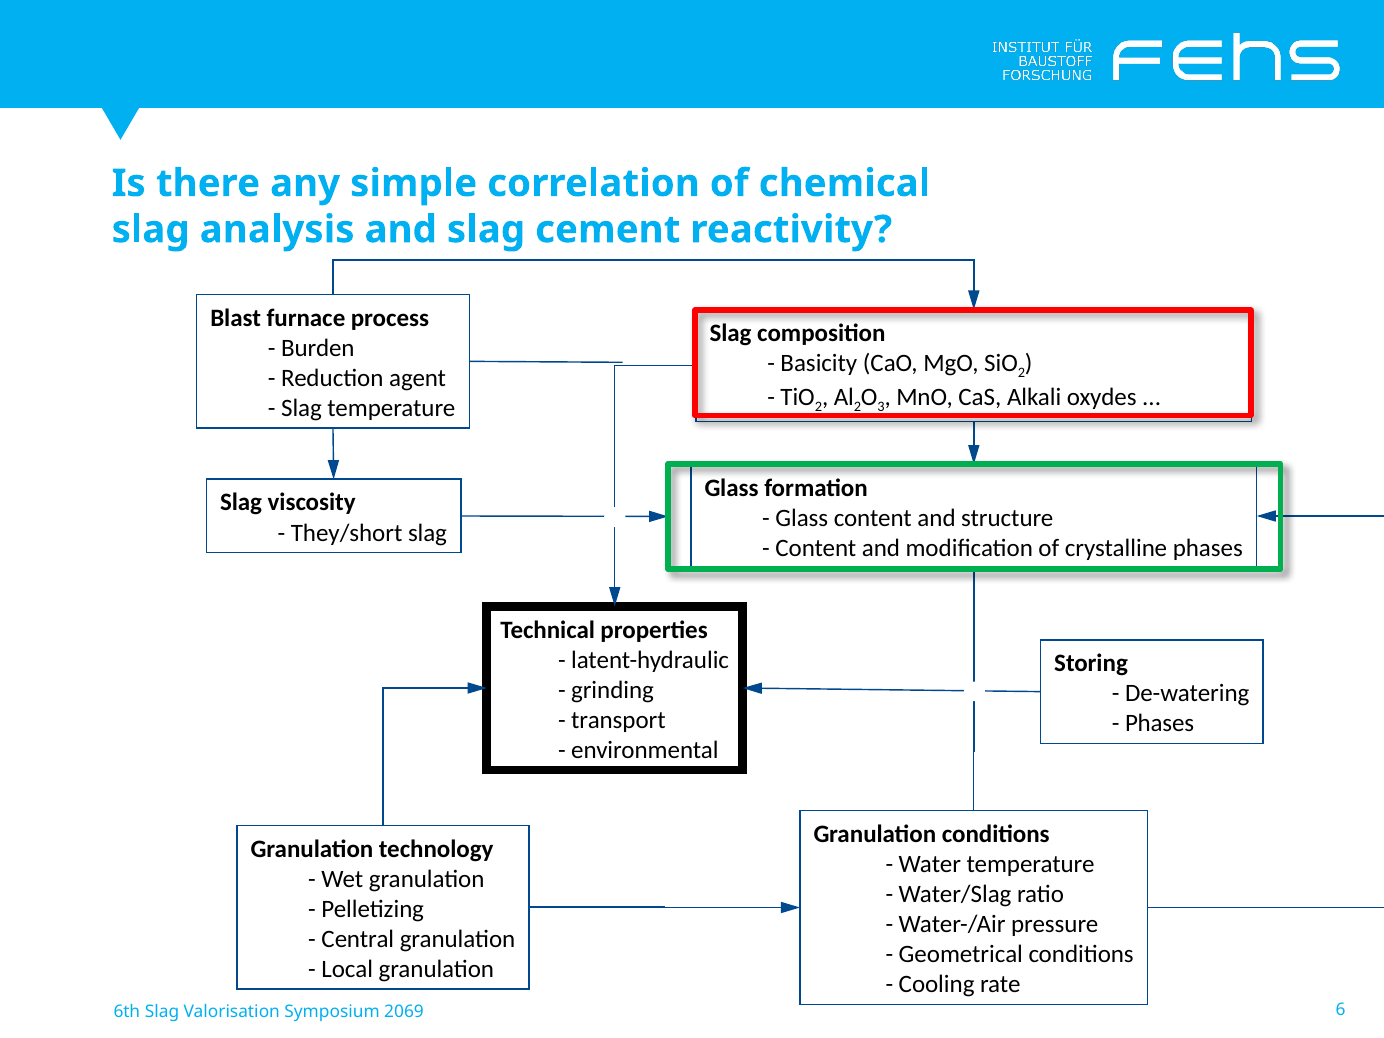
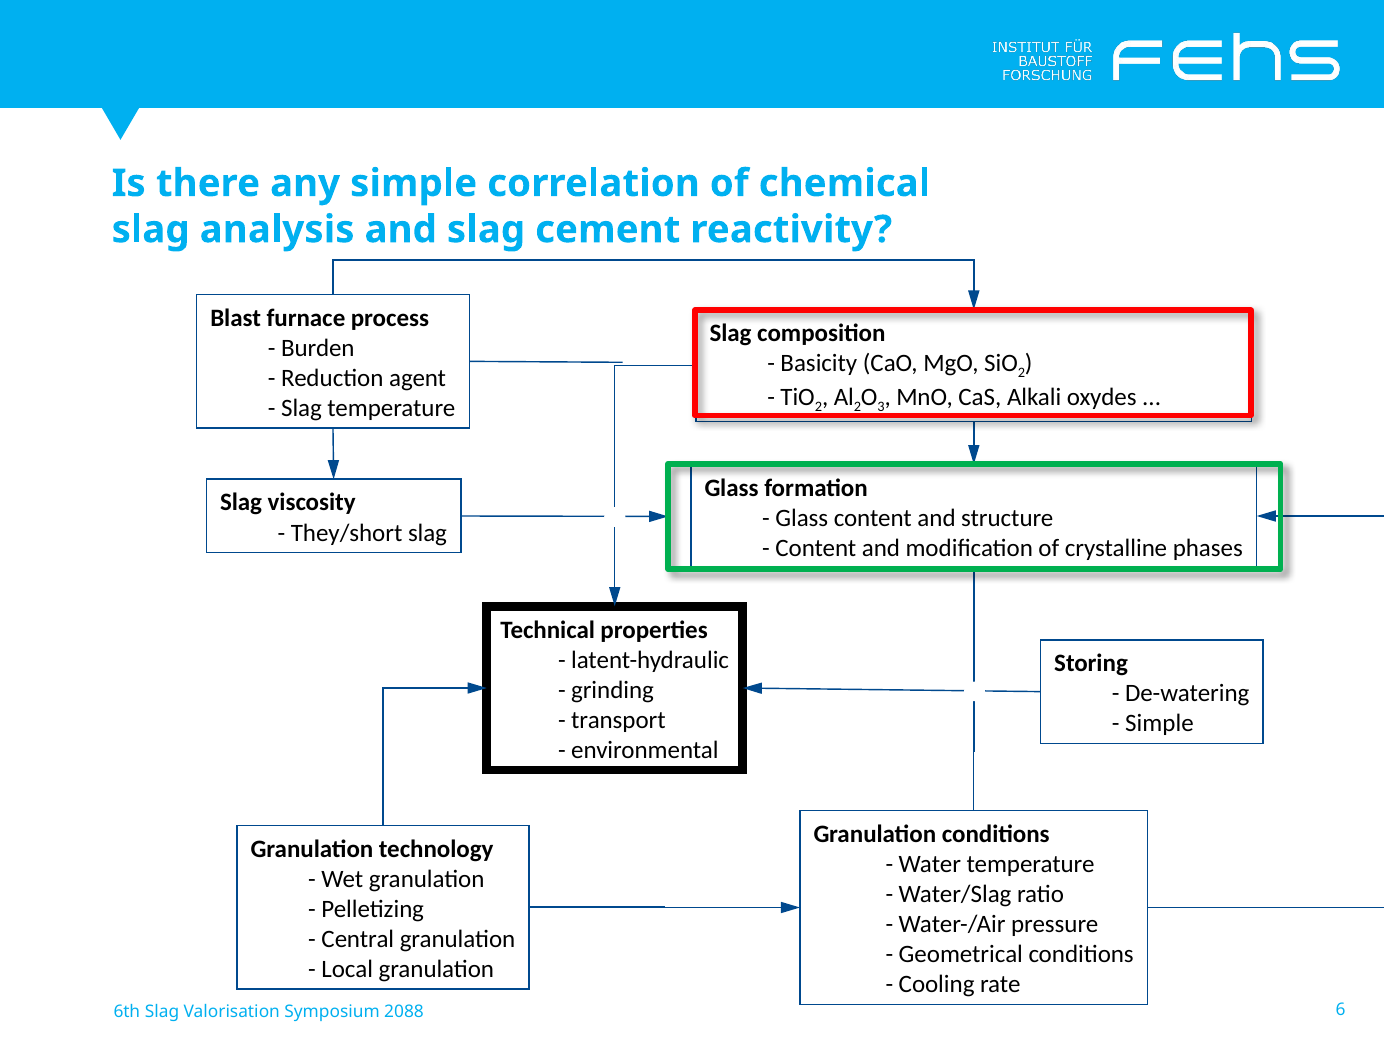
Phases: Phases -> Simple (1159, 723)
2069: 2069 -> 2088 (404, 1012)
